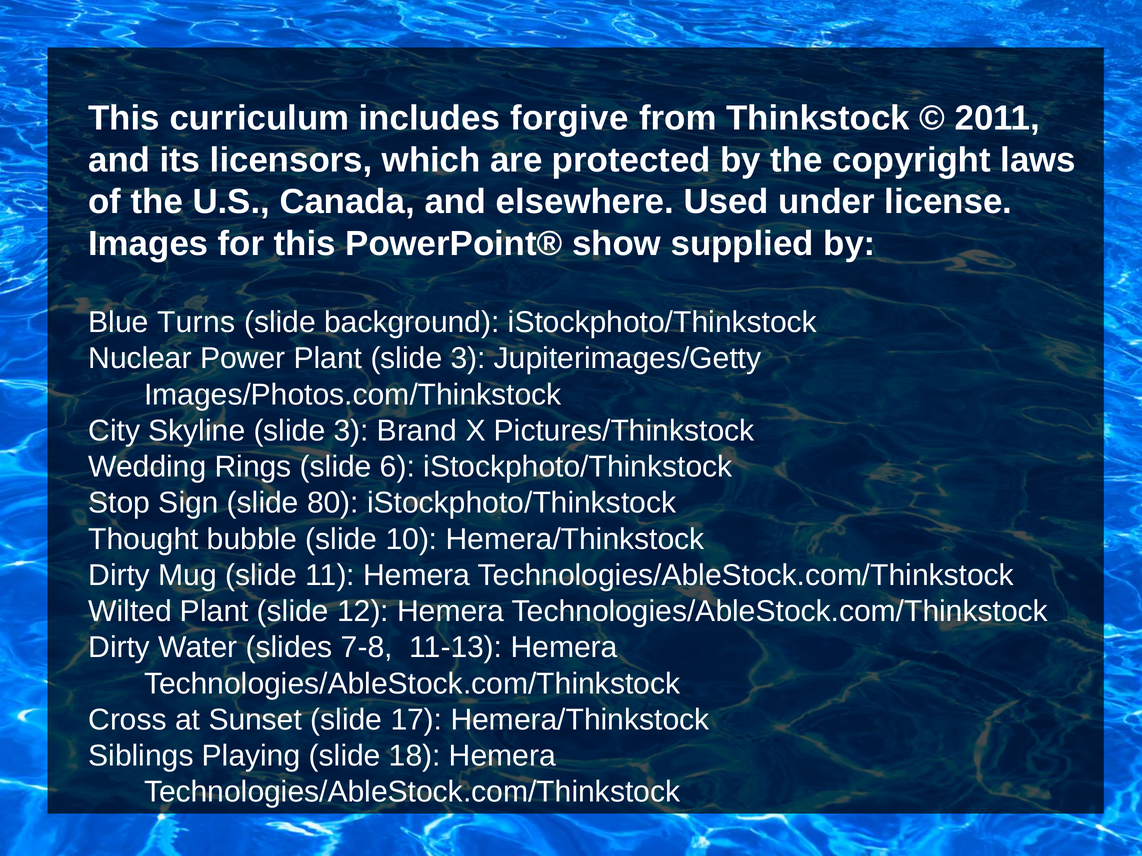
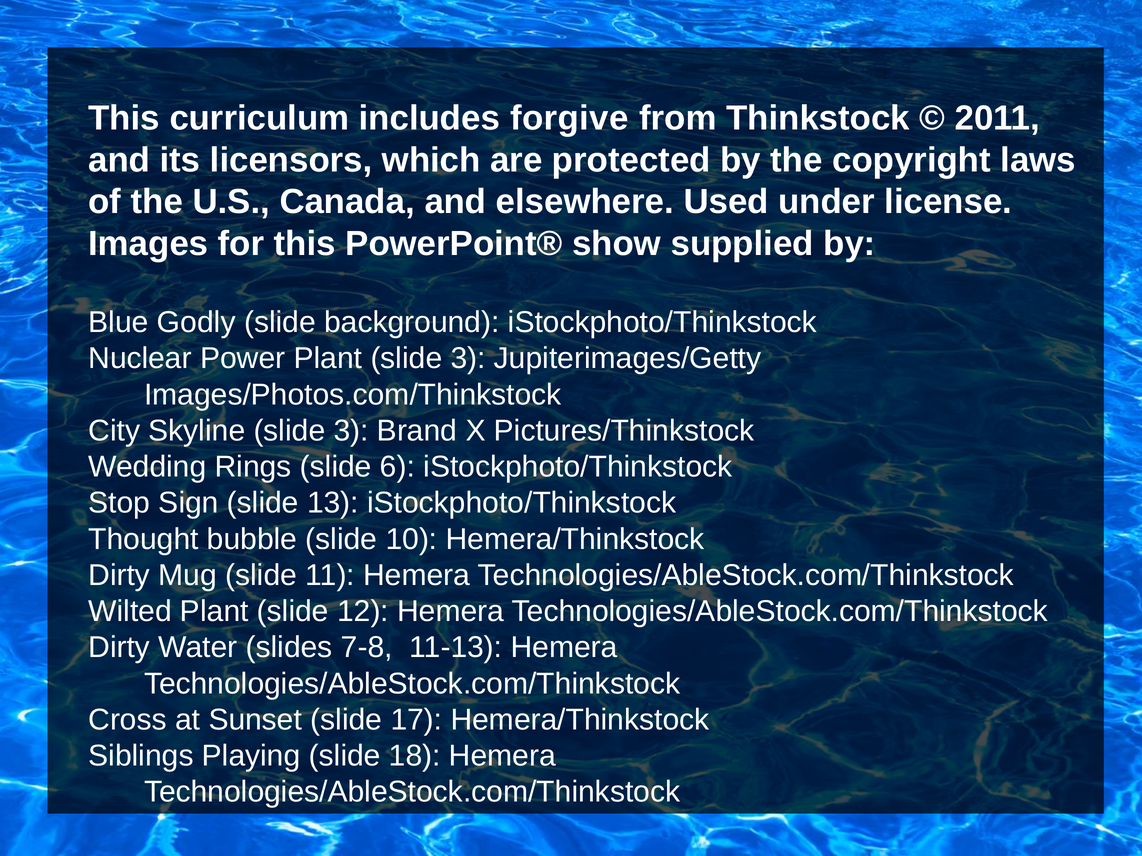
Turns: Turns -> Godly (196, 323)
80: 80 -> 13 (333, 503)
